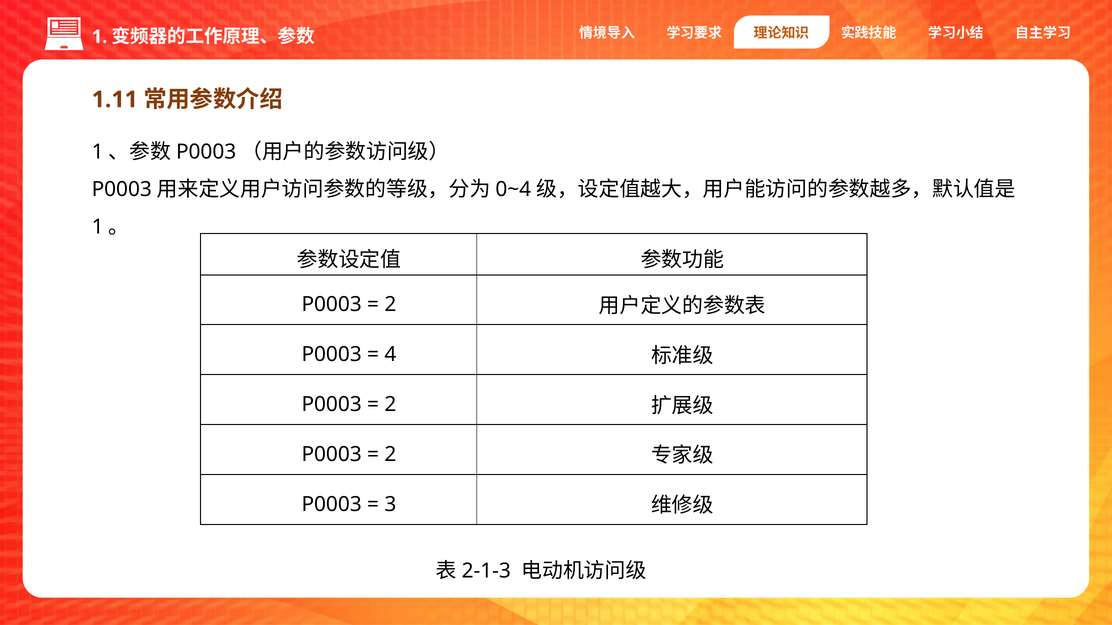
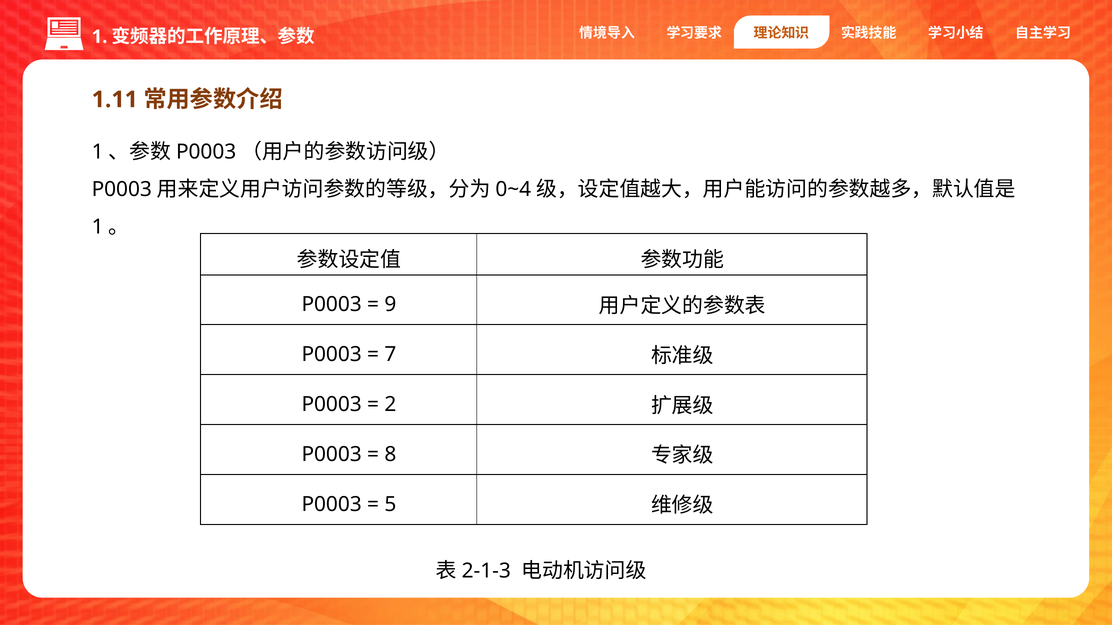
2: 2 -> 9 (390, 305)
4: 4 -> 7 (390, 355)
2: 2 -> 8 (390, 455)
3: 3 -> 5 (390, 505)
